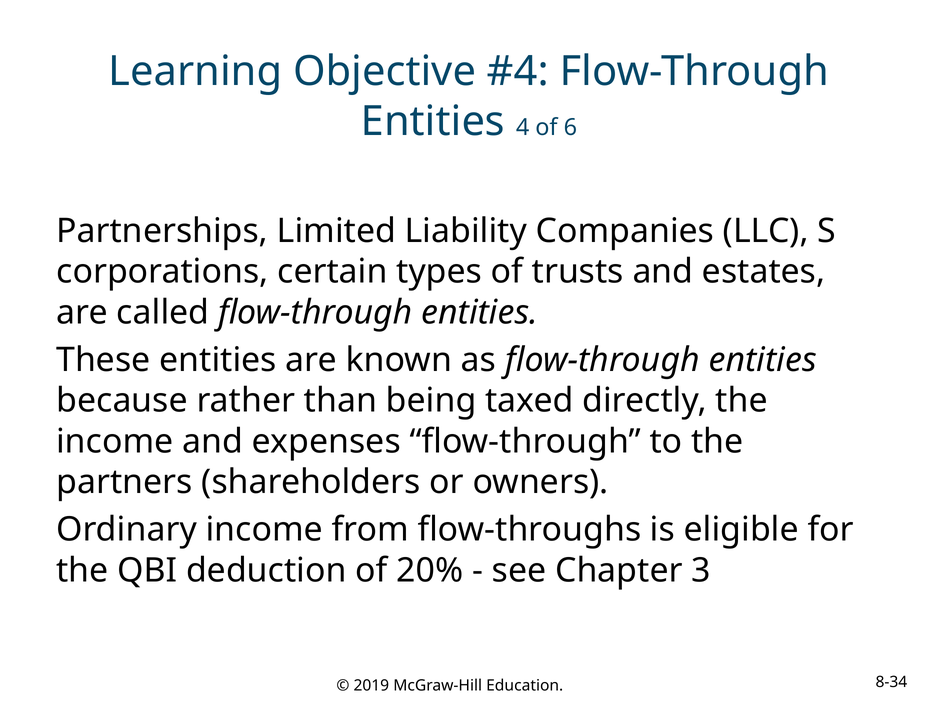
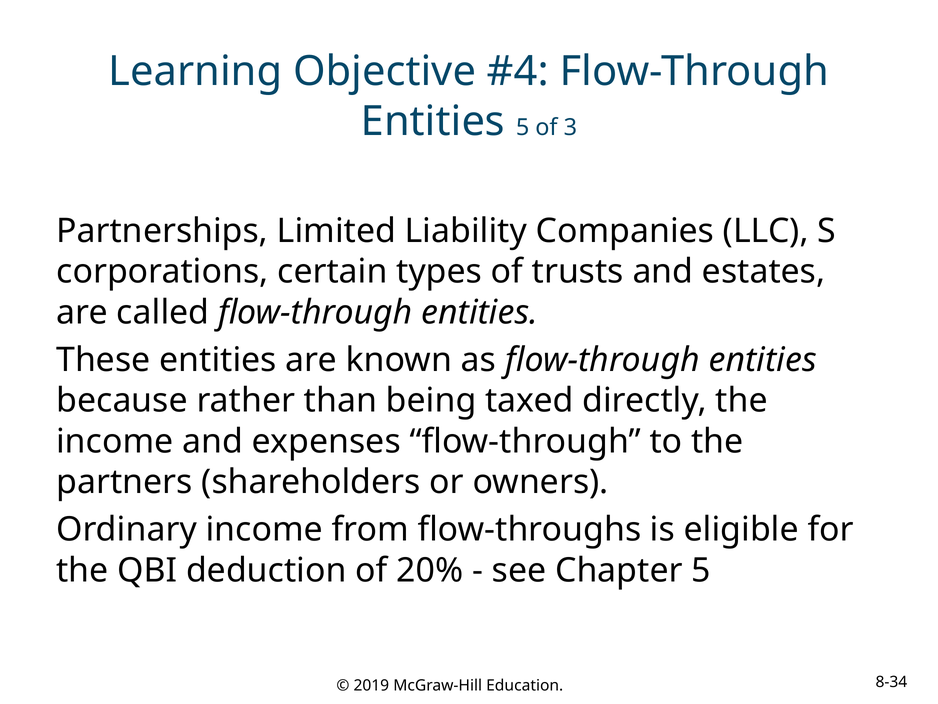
Entities 4: 4 -> 5 (523, 128)
6: 6 -> 3 (570, 128)
Chapter 3: 3 -> 5 (701, 570)
